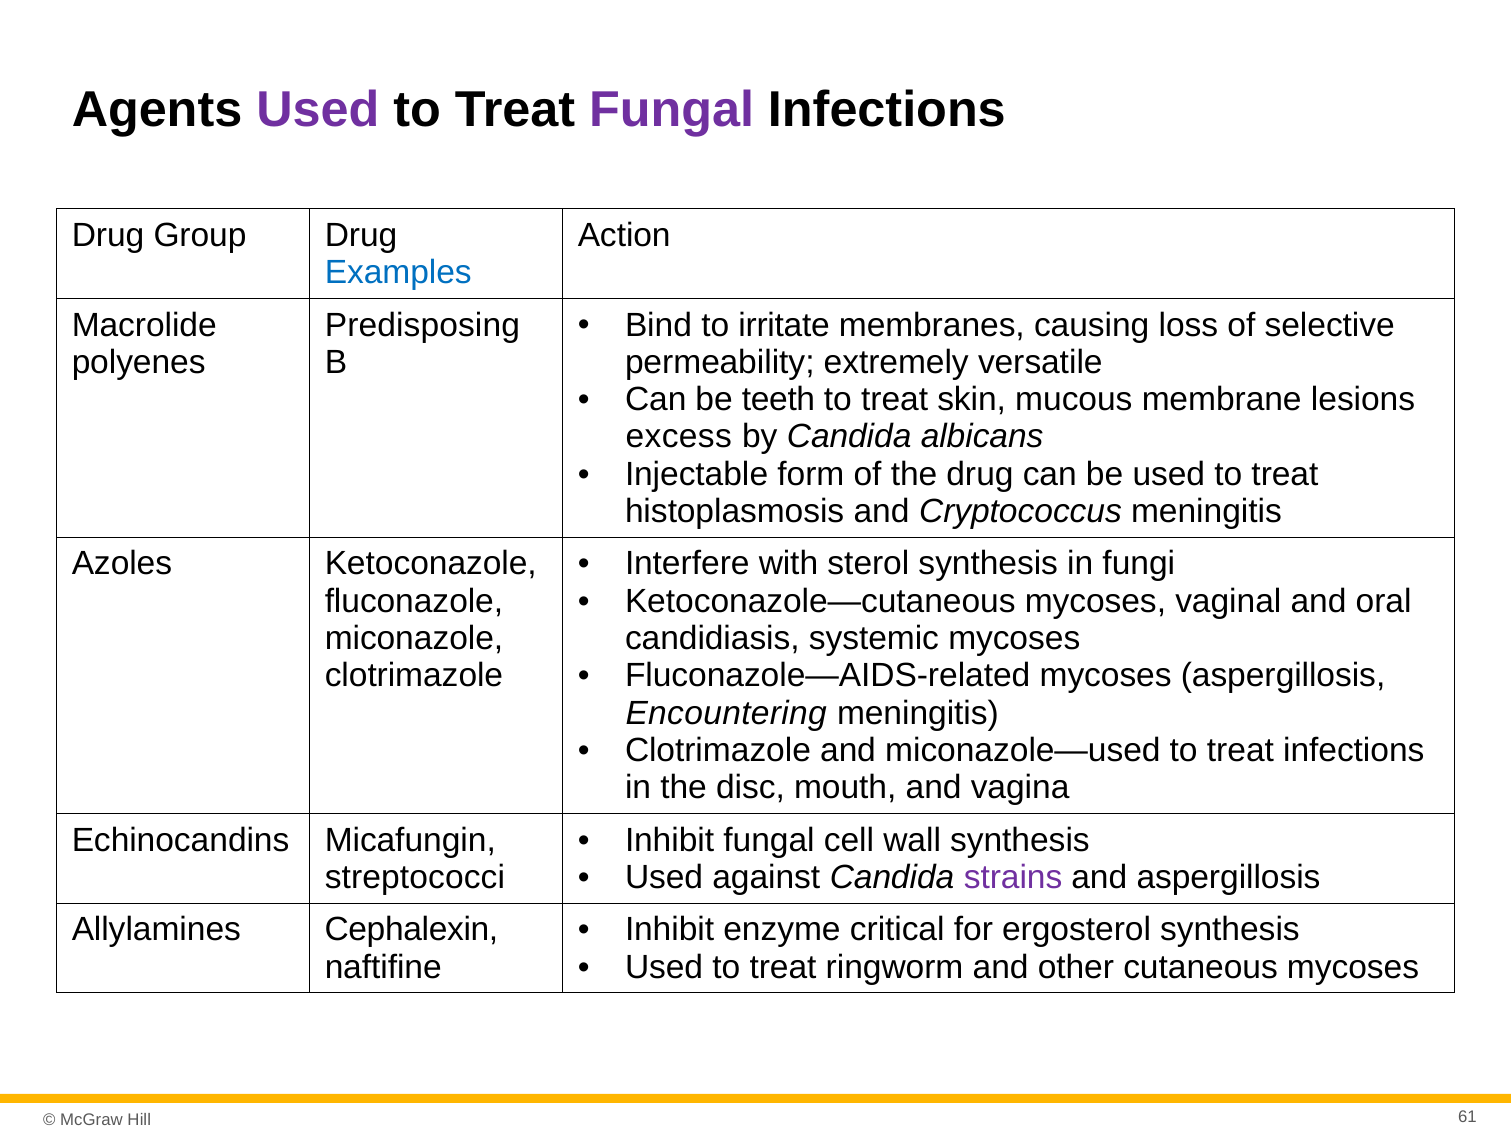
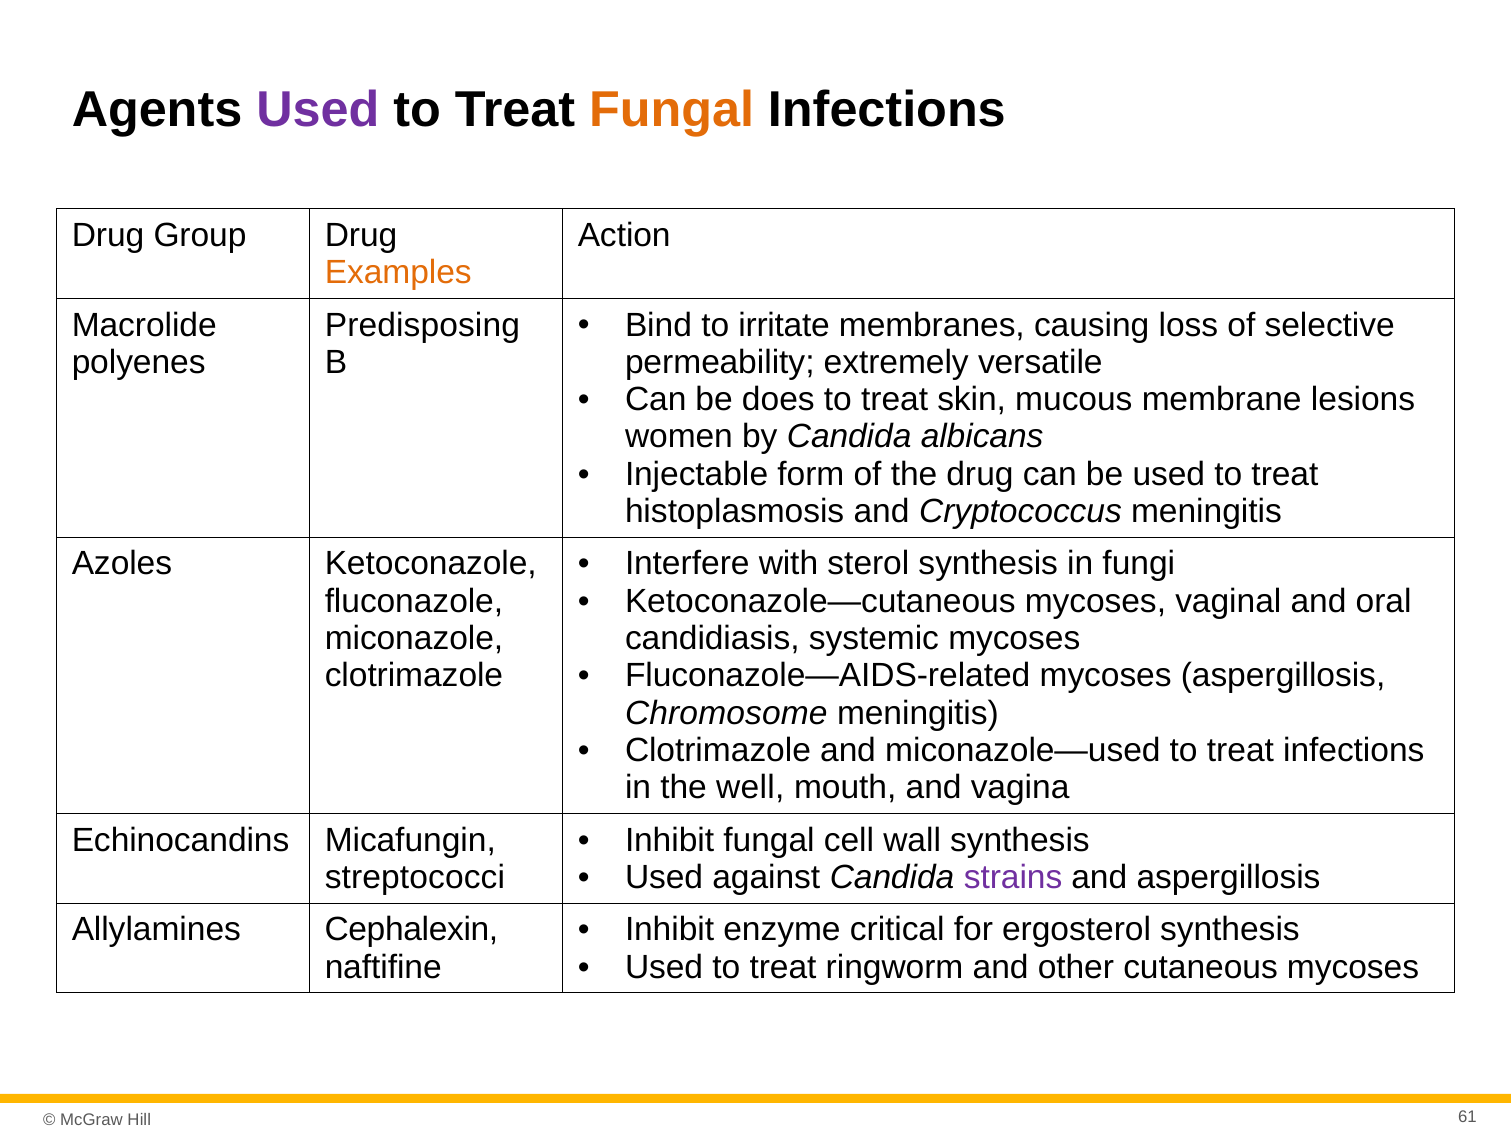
Fungal colour: purple -> orange (672, 110)
Examples colour: blue -> orange (398, 273)
teeth: teeth -> does (778, 400)
excess: excess -> women (679, 437)
Encountering: Encountering -> Chromosome (726, 713)
disc: disc -> well (750, 788)
